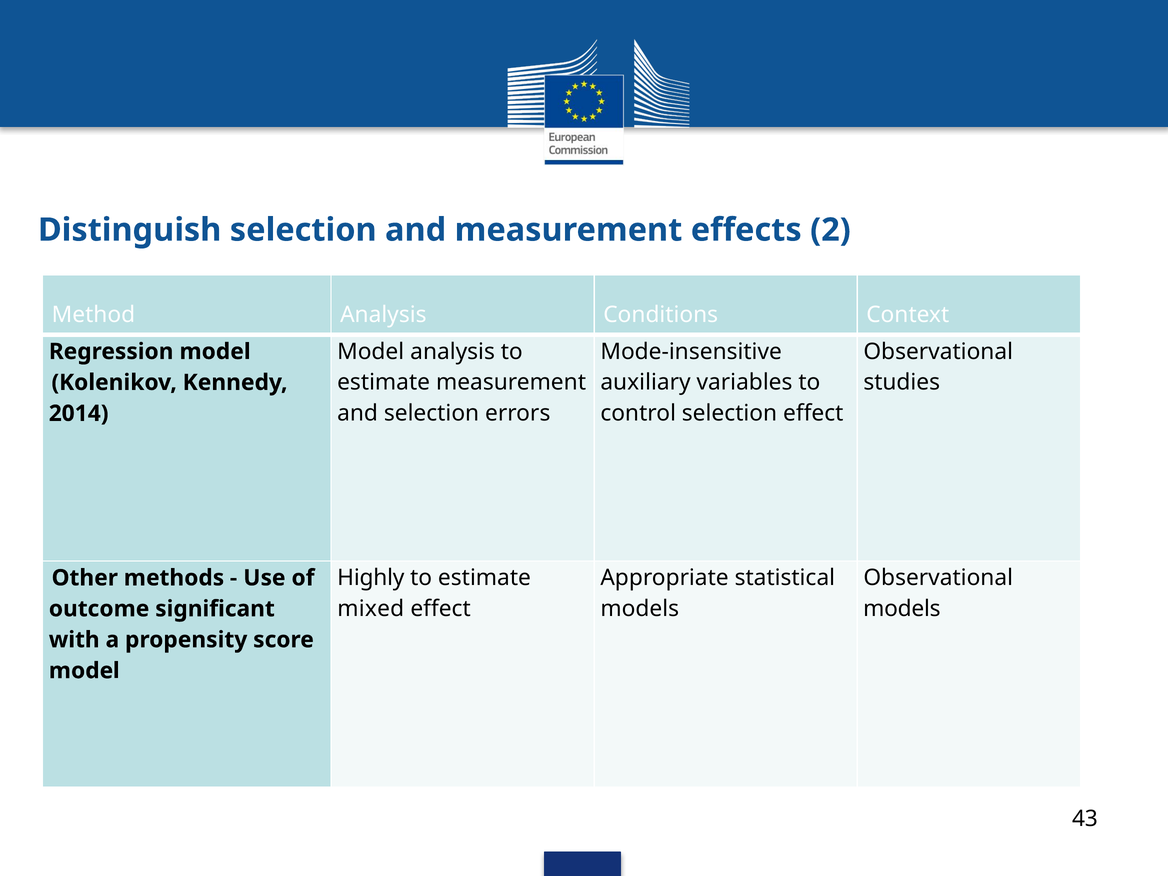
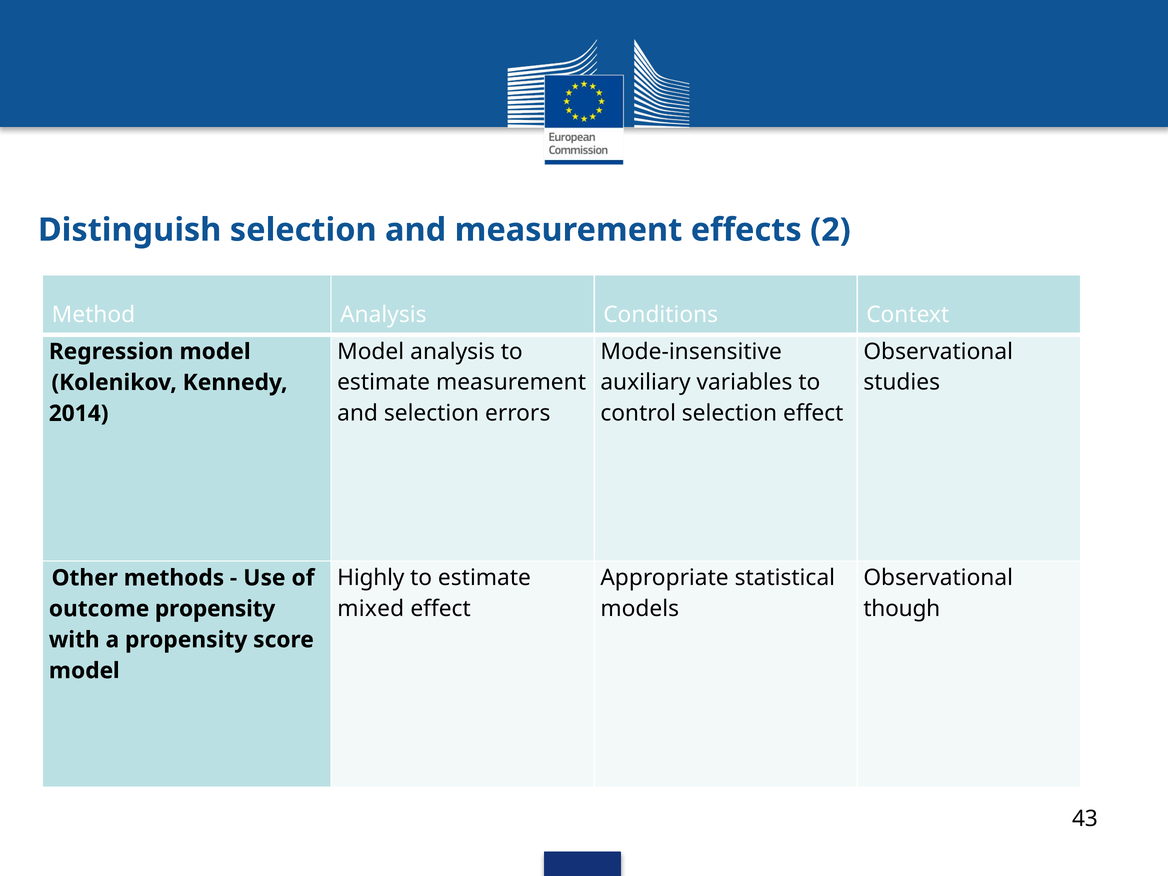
models: models -> though (902, 609)
outcome significant: significant -> propensity (215, 609)
